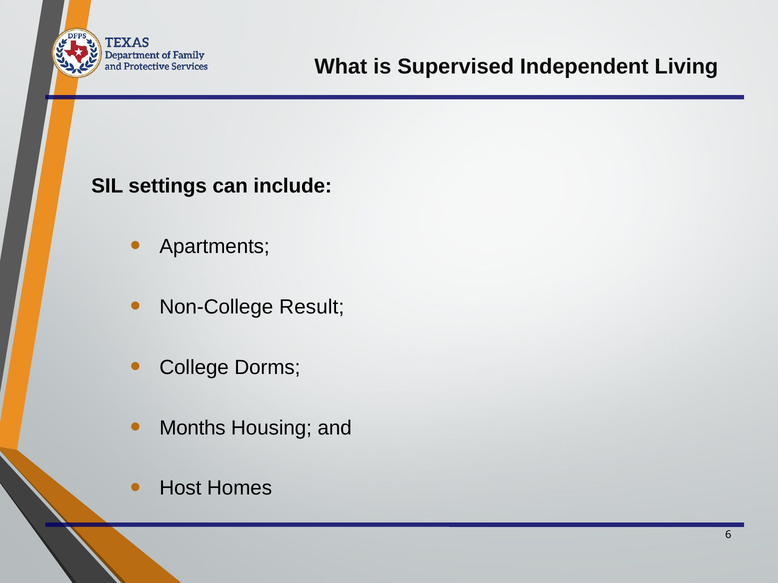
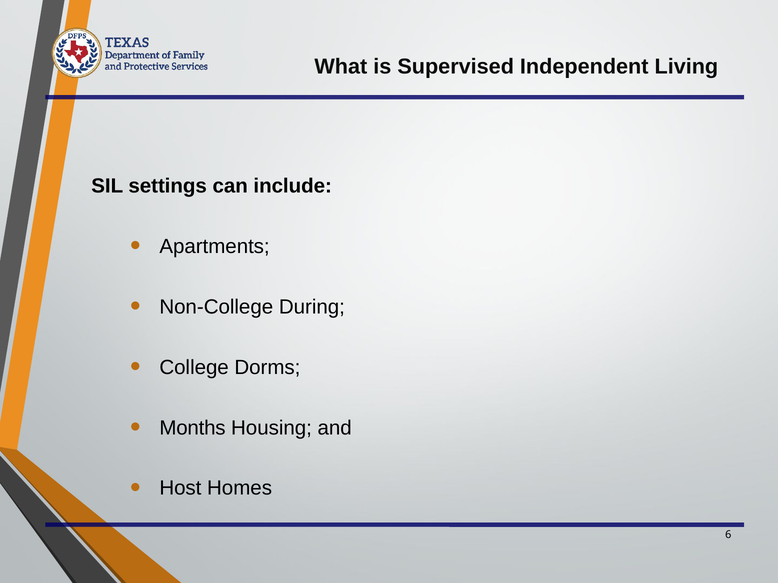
Result: Result -> During (312, 307)
